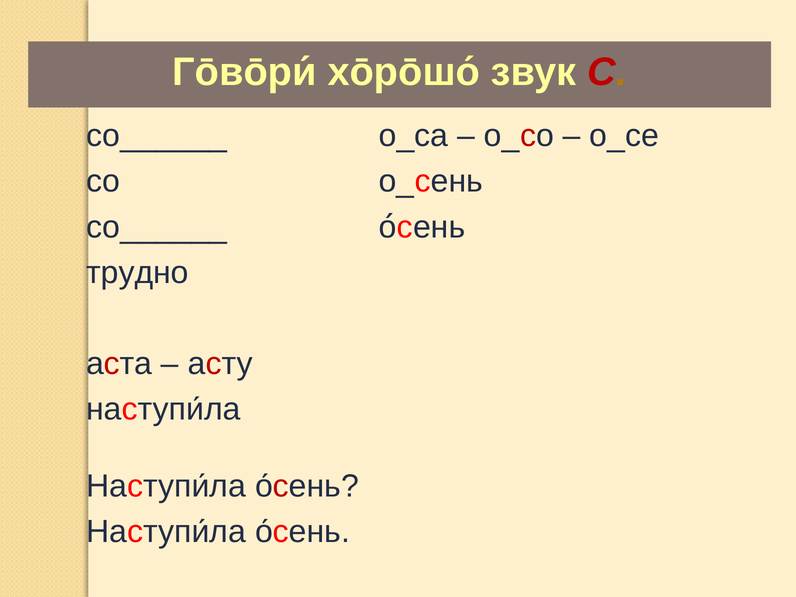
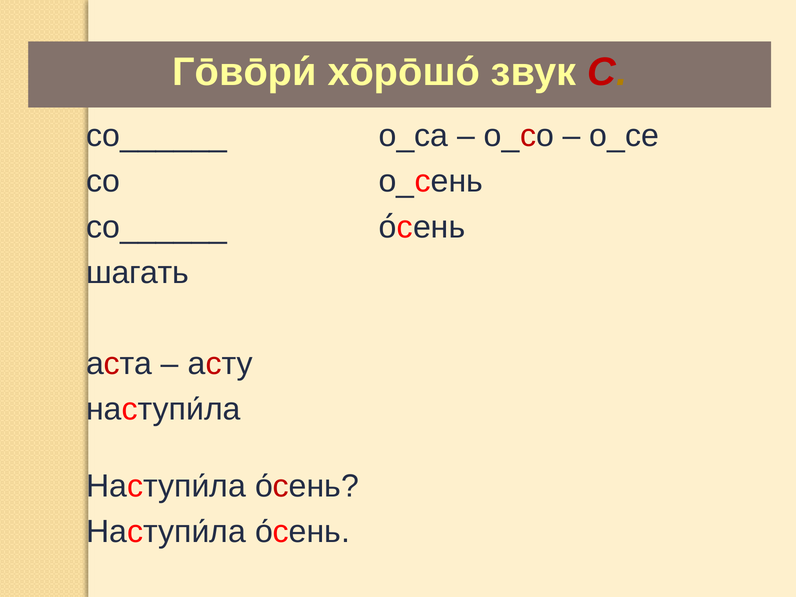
трудно: трудно -> шагать (138, 273)
